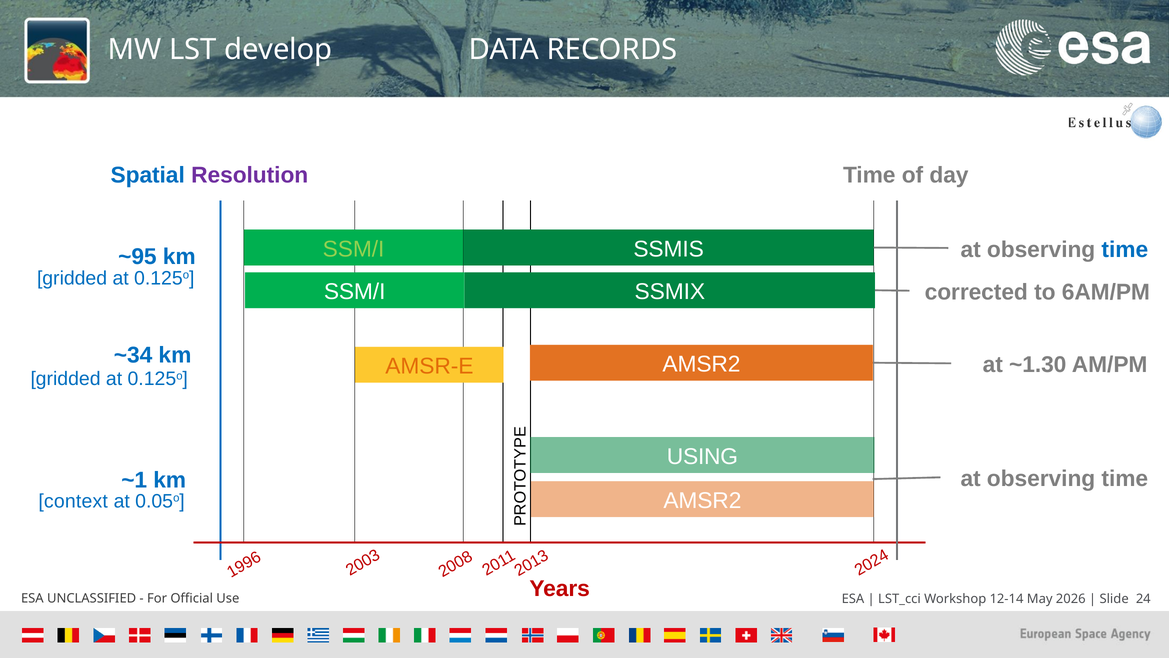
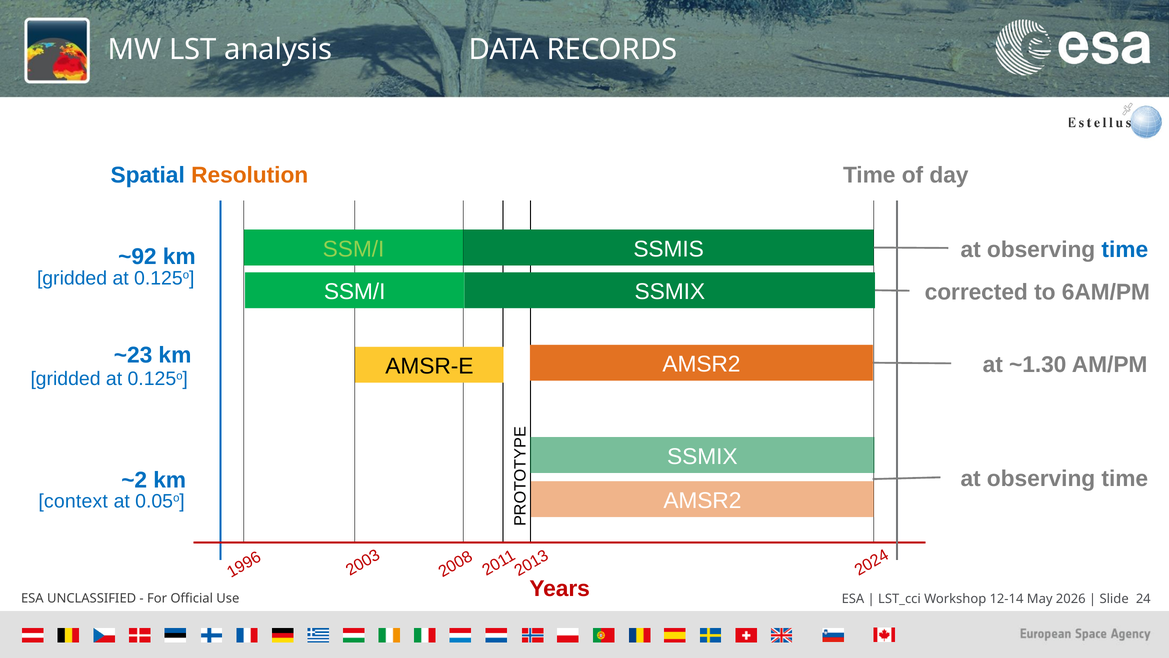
develop: develop -> analysis (278, 50)
Resolution colour: purple -> orange (250, 175)
~95: ~95 -> ~92 (137, 257)
~34: ~34 -> ~23 (133, 355)
AMSR-E colour: orange -> black (429, 366)
USING: USING -> SSMIX (702, 456)
~1: ~1 -> ~2 (134, 480)
